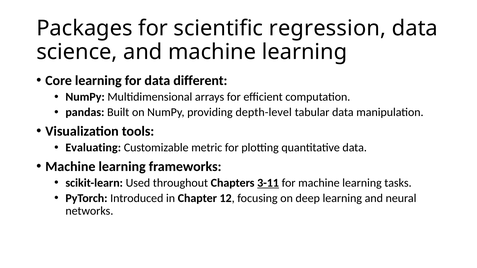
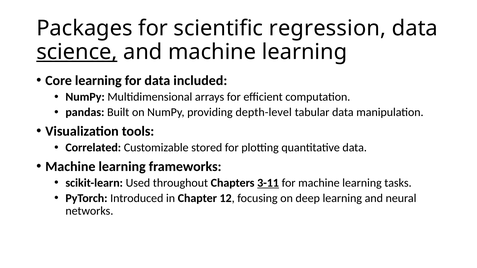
science underline: none -> present (77, 52)
different: different -> included (200, 81)
Evaluating: Evaluating -> Correlated (93, 148)
metric: metric -> stored (207, 148)
